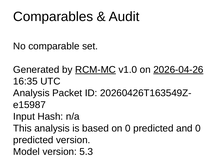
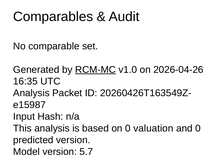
2026-04-26 underline: present -> none (178, 70)
on 0 predicted: predicted -> valuation (153, 128)
5.3: 5.3 -> 5.7 (86, 152)
